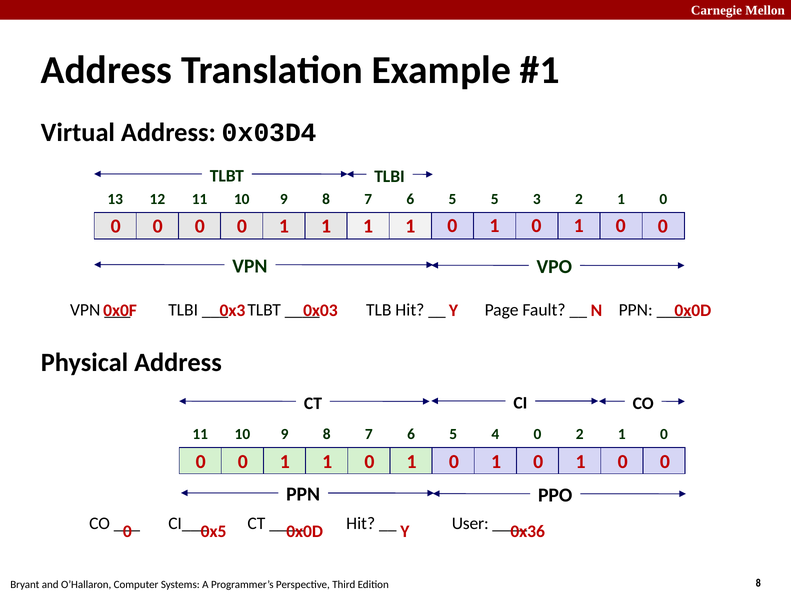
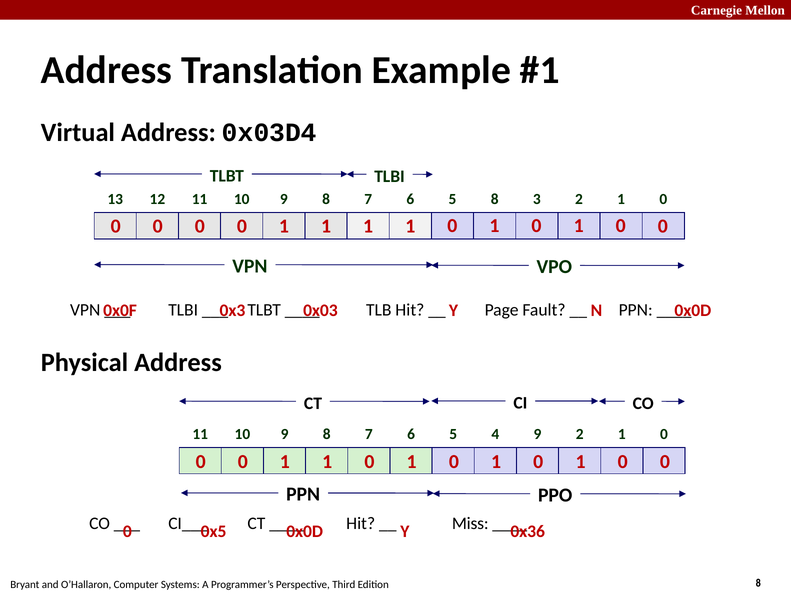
5 5: 5 -> 8 (495, 199)
4 0: 0 -> 9 (538, 434)
User: User -> Miss (470, 523)
